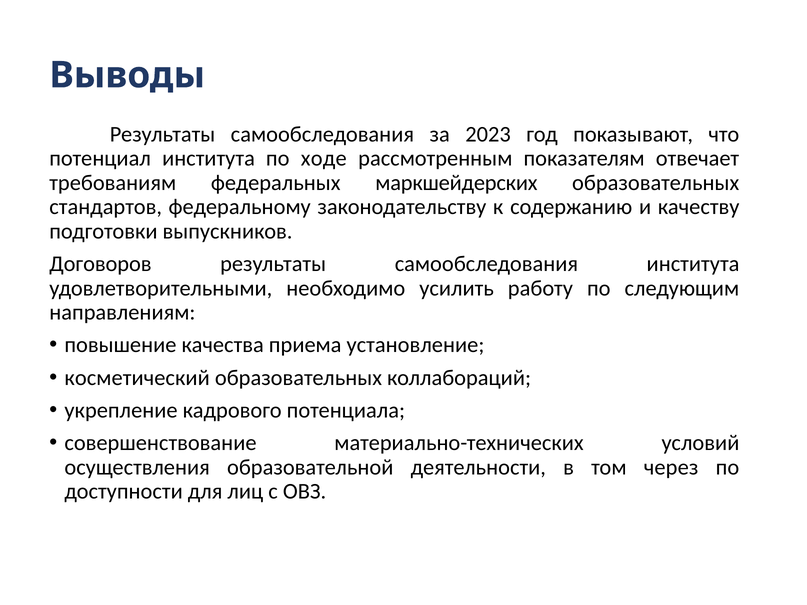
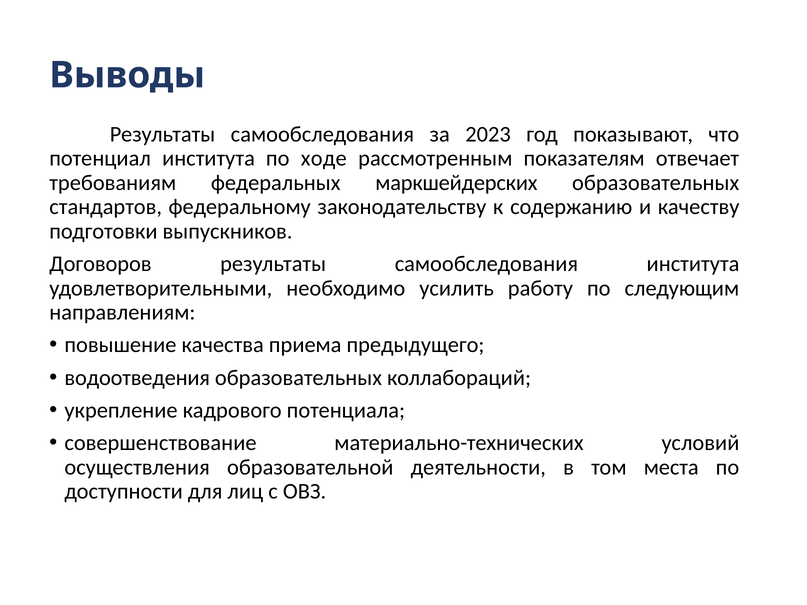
установление: установление -> предыдущего (415, 345)
косметический: косметический -> водоотведения (137, 378)
через: через -> места (671, 467)
